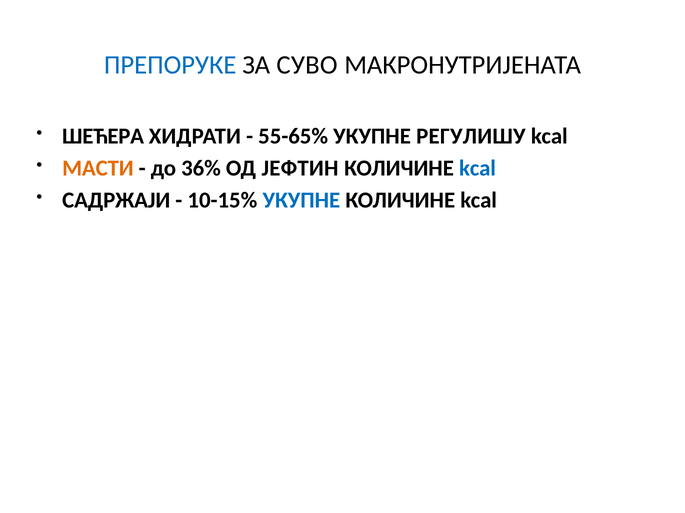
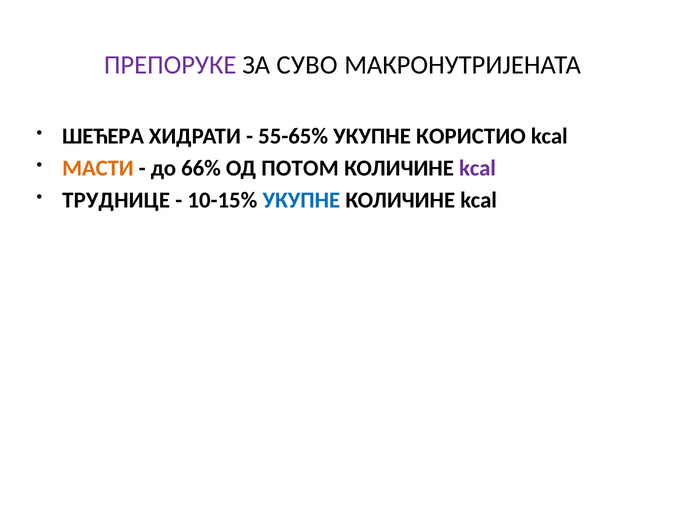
ПРЕПОРУКЕ colour: blue -> purple (170, 65)
РЕГУЛИШУ: РЕГУЛИШУ -> КОРИСТИО (471, 137)
36%: 36% -> 66% (201, 169)
ЈЕФТИН: ЈЕФТИН -> ПОТОМ (300, 169)
kcal colour: blue -> purple (477, 169)
САДРЖАЈИ: САДРЖАЈИ -> ТРУДНИЦЕ (116, 200)
